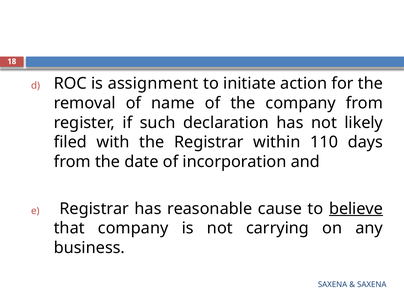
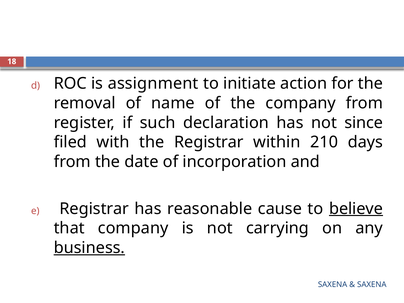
likely: likely -> since (364, 123)
110: 110 -> 210 (324, 142)
business underline: none -> present (89, 248)
